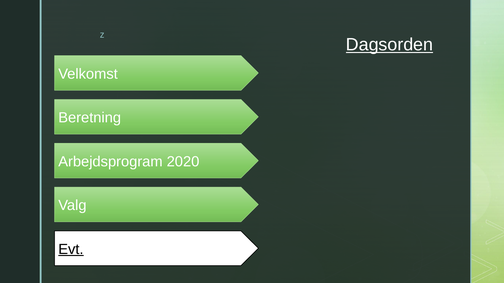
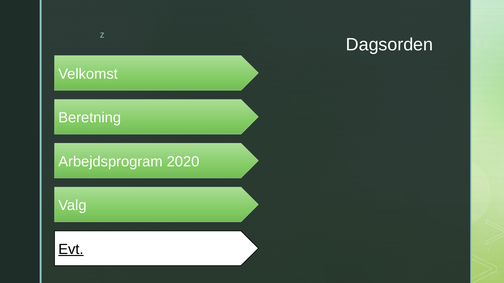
Dagsorden underline: present -> none (390, 45)
